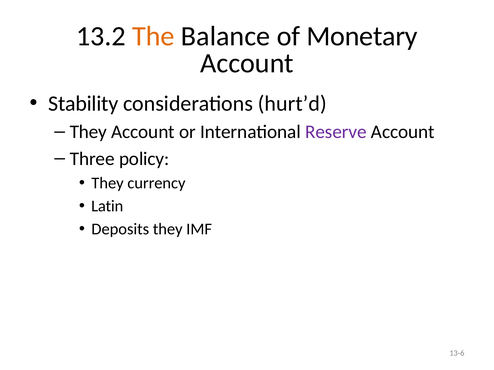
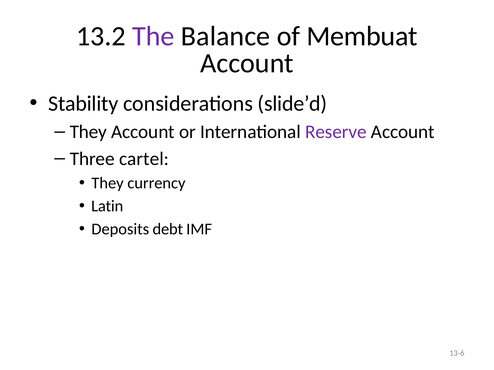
The colour: orange -> purple (153, 36)
Monetary: Monetary -> Membuat (362, 36)
hurt’d: hurt’d -> slide’d (292, 104)
policy: policy -> cartel (144, 159)
Deposits they: they -> debt (168, 230)
